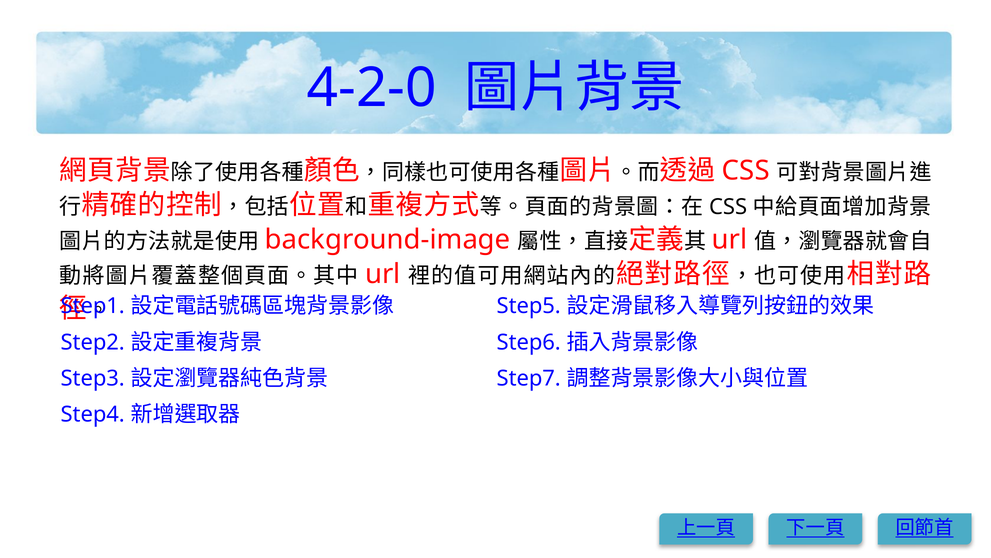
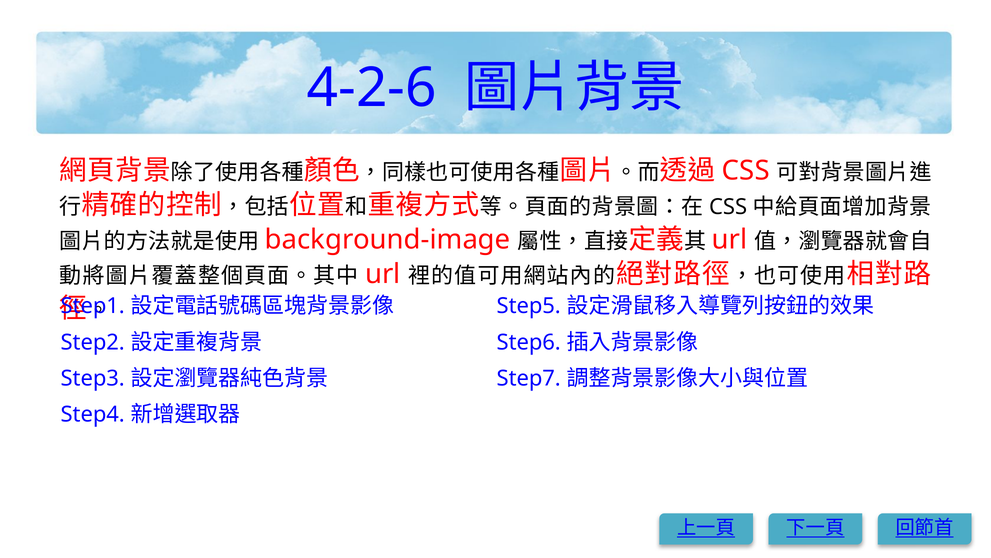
4-2-0: 4-2-0 -> 4-2-6 (372, 88)
